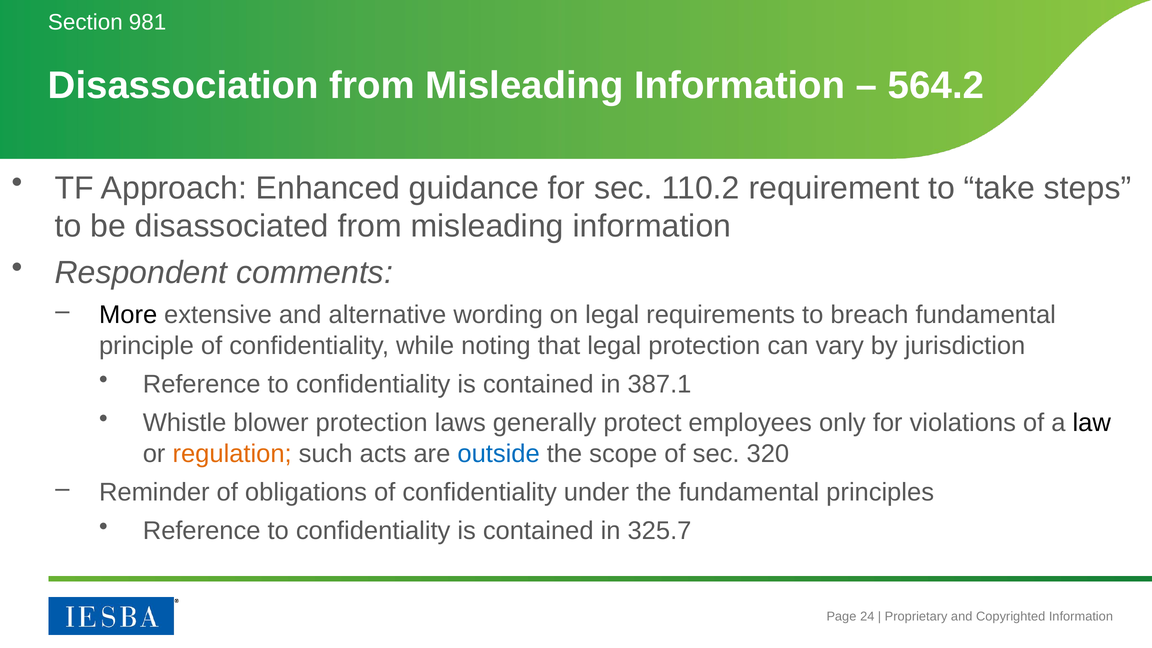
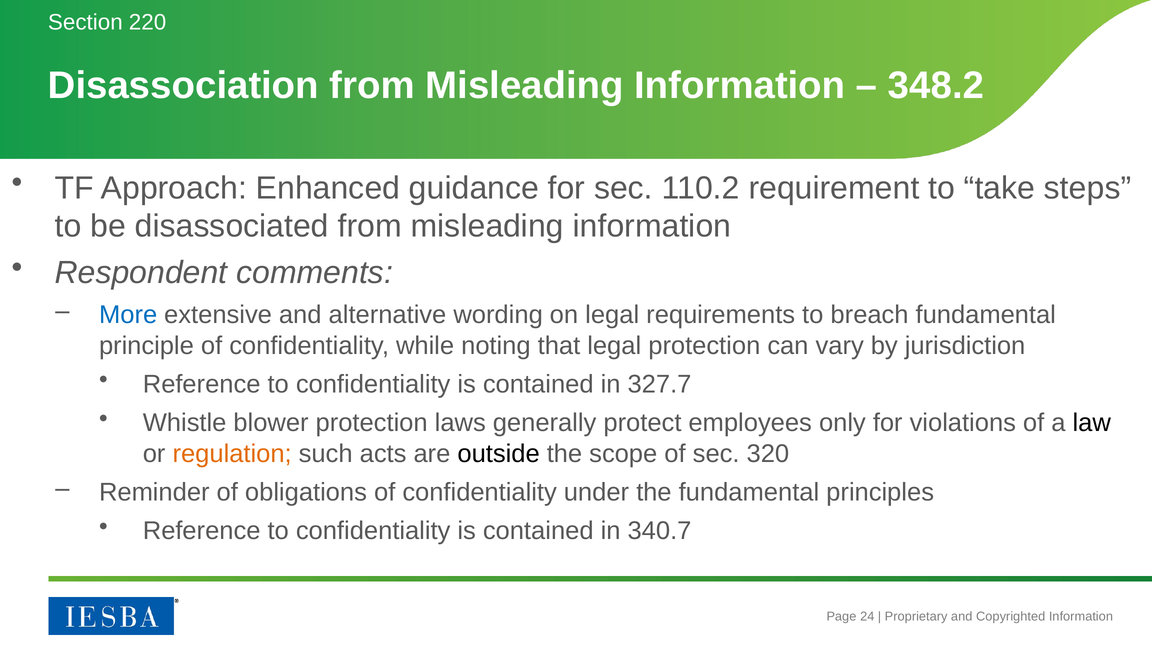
981: 981 -> 220 (148, 22)
564.2: 564.2 -> 348.2 (936, 85)
More colour: black -> blue (128, 315)
387.1: 387.1 -> 327.7 (659, 384)
outside colour: blue -> black (499, 454)
325.7: 325.7 -> 340.7 (659, 531)
